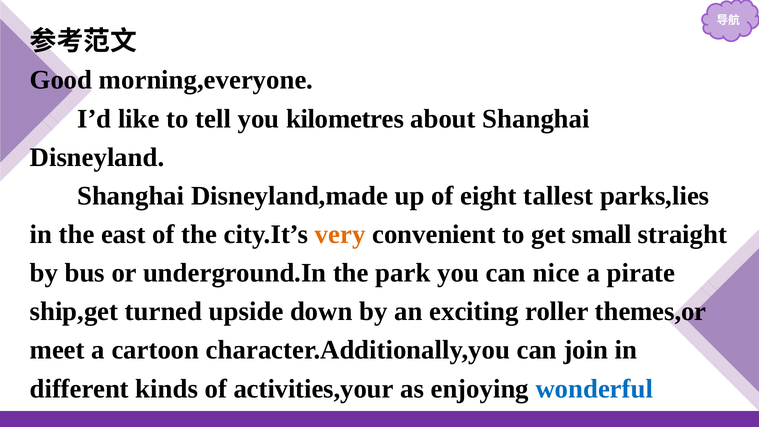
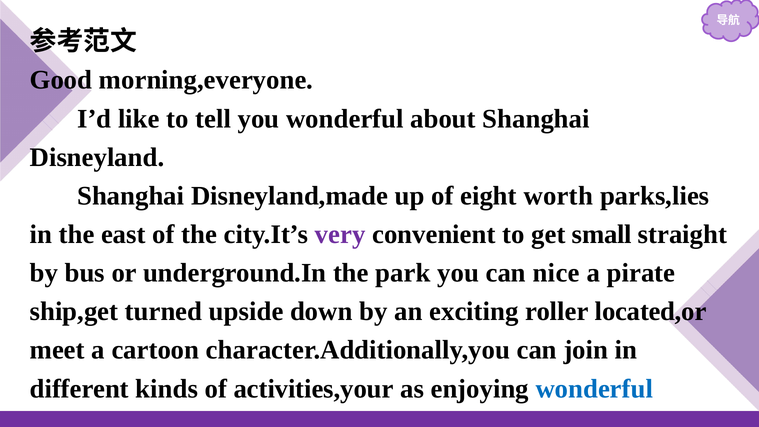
you kilometres: kilometres -> wonderful (345, 119)
tallest: tallest -> worth (558, 196)
very colour: orange -> purple (340, 234)
themes,or: themes,or -> located,or (651, 311)
